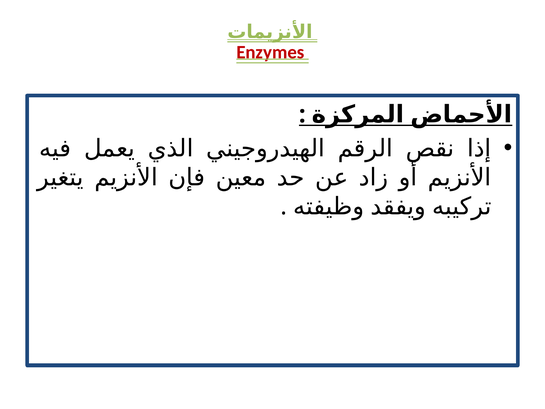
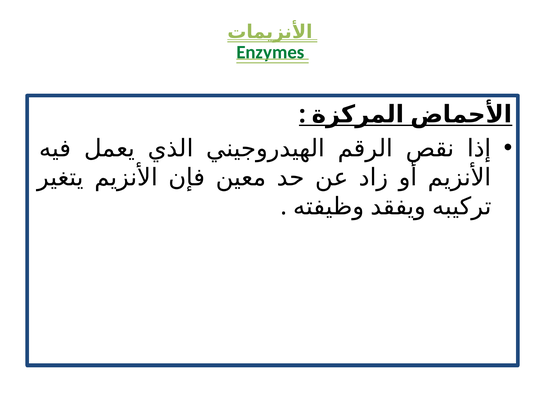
Enzymes colour: red -> green (270, 52)
